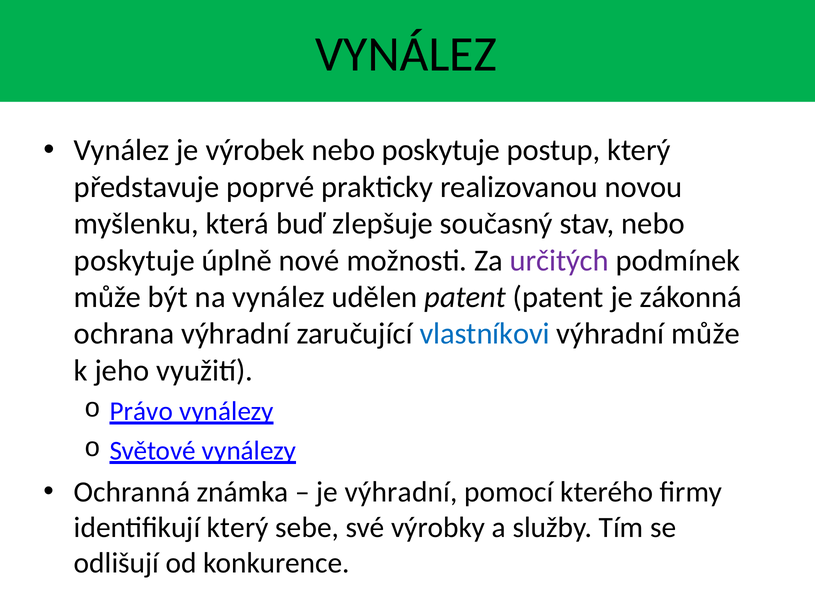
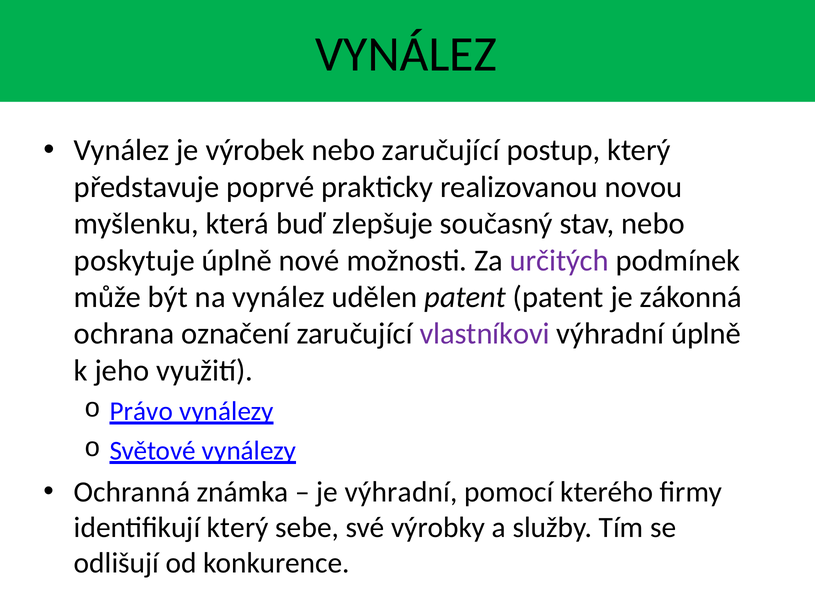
výrobek nebo poskytuje: poskytuje -> zaručující (441, 150)
ochrana výhradní: výhradní -> označení (236, 334)
vlastníkovi colour: blue -> purple (485, 334)
výhradní může: může -> úplně (706, 334)
